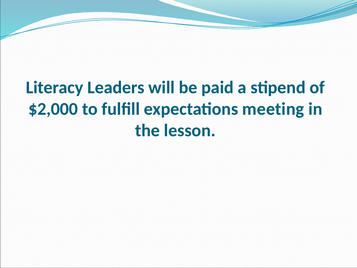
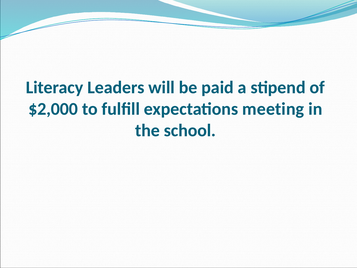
lesson: lesson -> school (190, 130)
